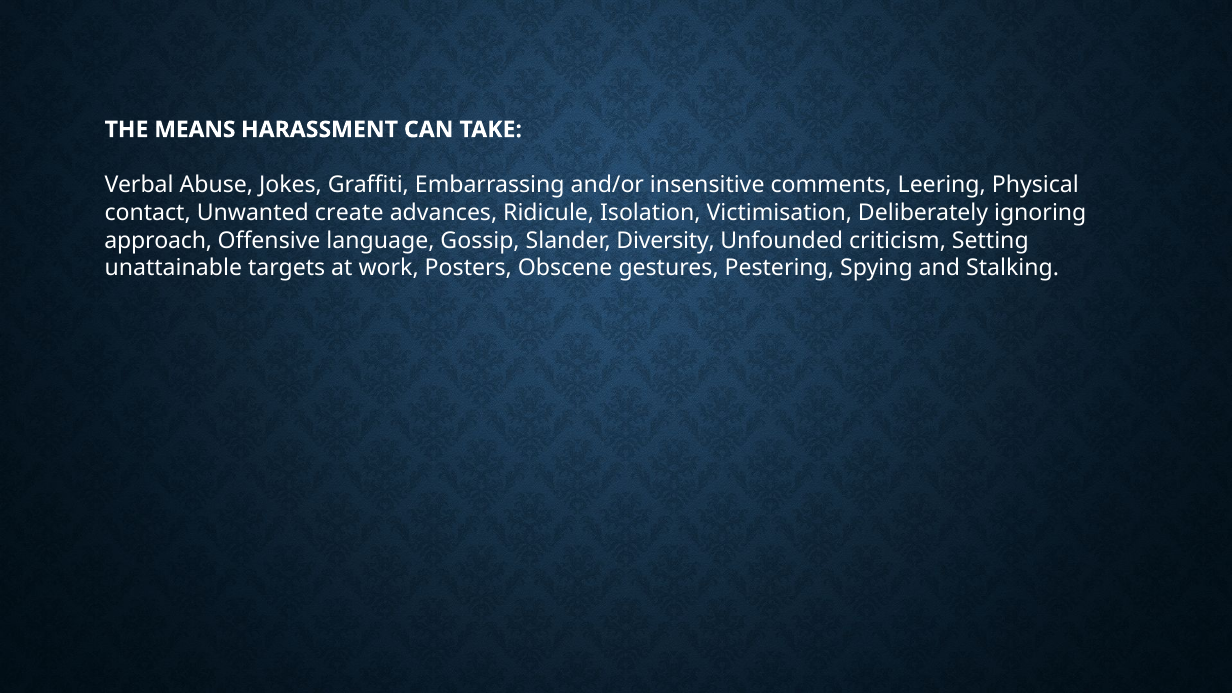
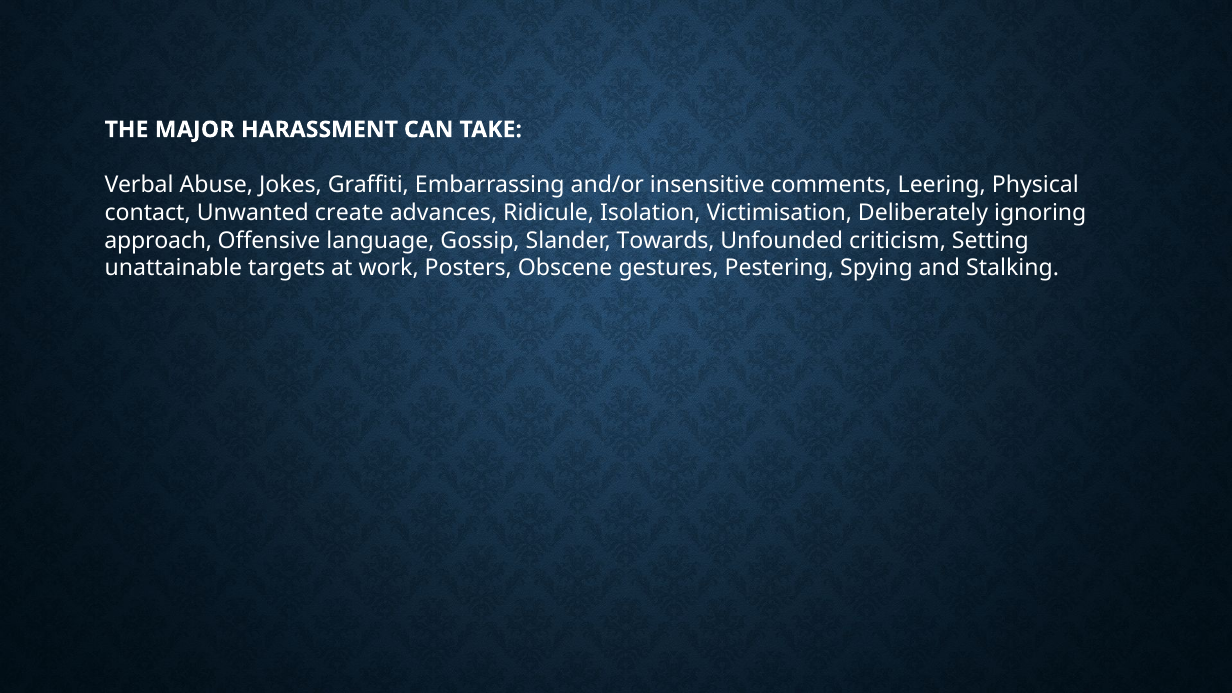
MEANS: MEANS -> MAJOR (195, 130)
Diversity: Diversity -> Towards (666, 240)
